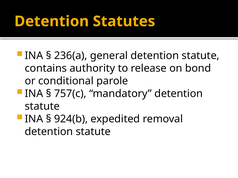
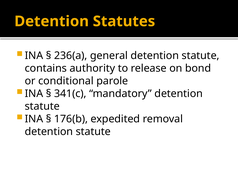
757(c: 757(c -> 341(c (70, 94)
924(b: 924(b -> 176(b (71, 119)
